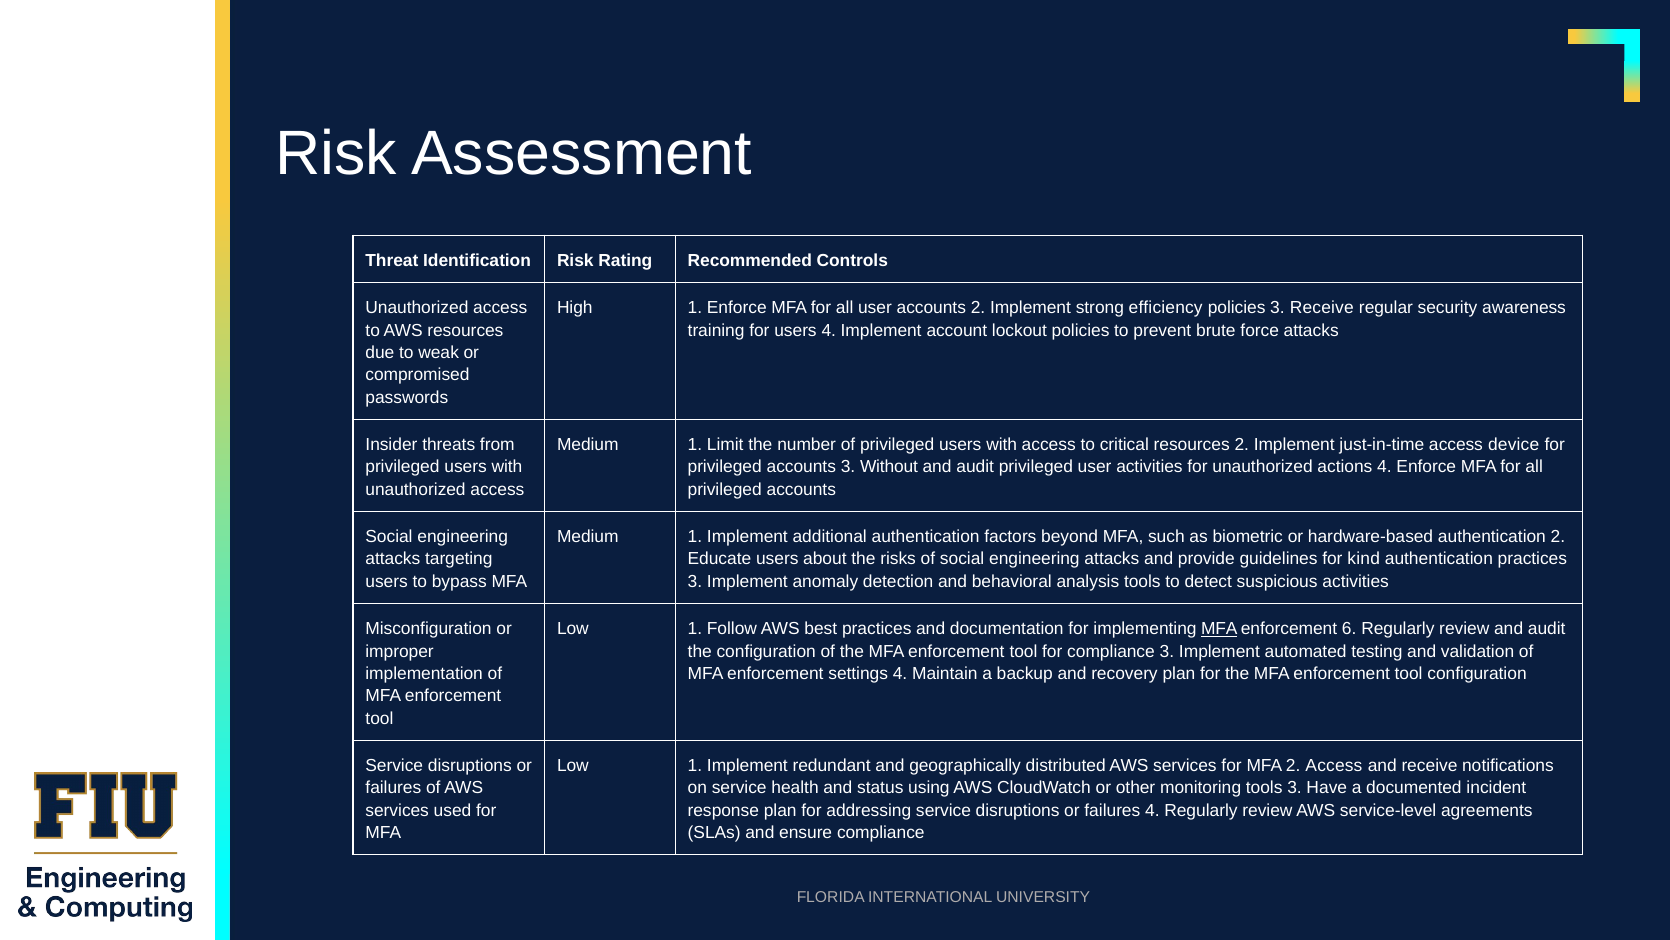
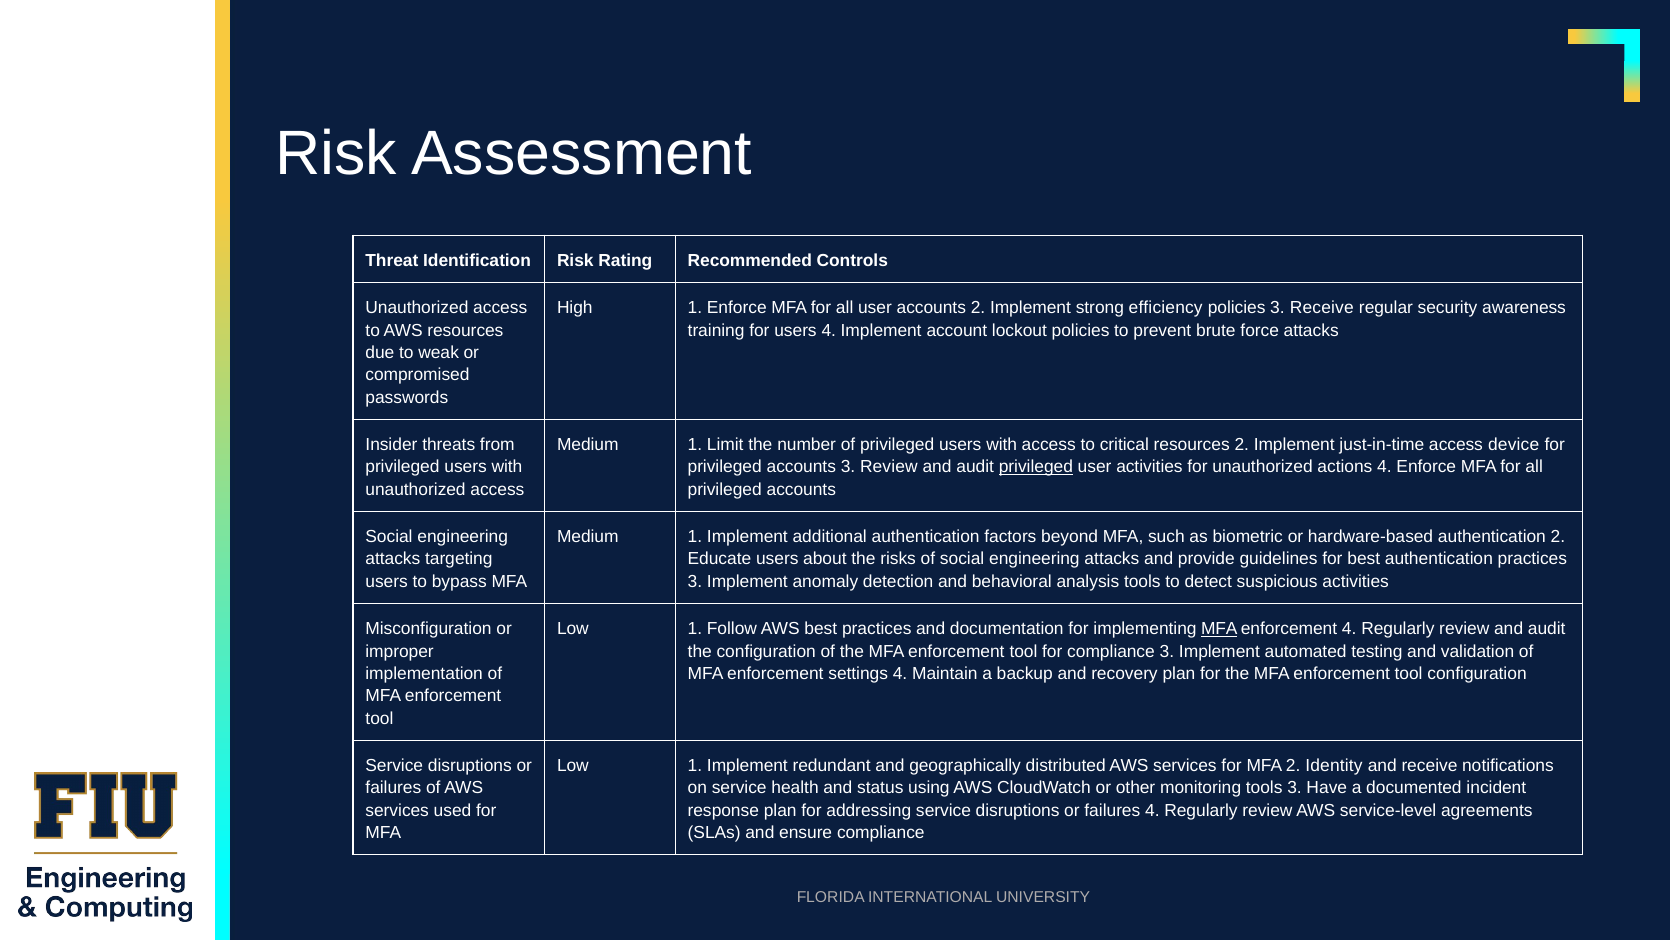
3 Without: Without -> Review (889, 467)
privileged underline: none -> present (1036, 467)
for kind: kind -> best (1364, 559)
enforcement 6: 6 -> 4 (1349, 628)
2 Access: Access -> Identity (1334, 765)
